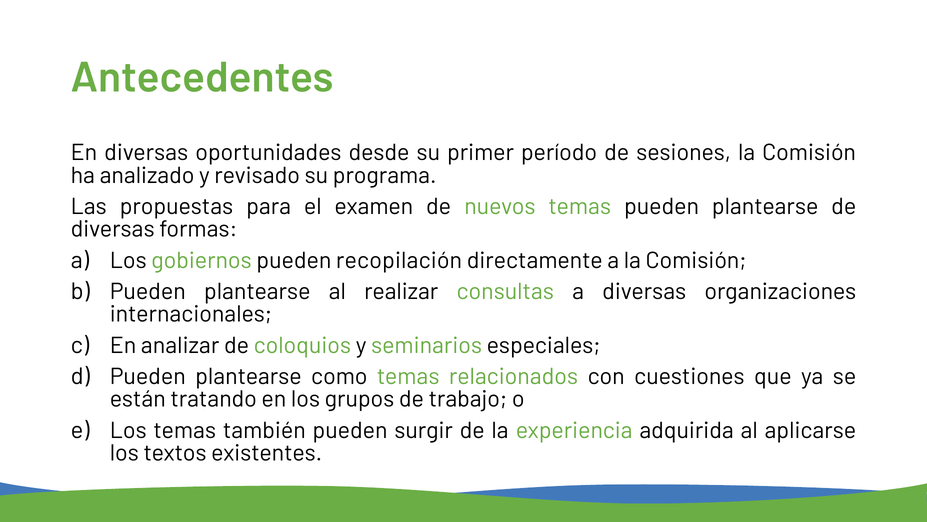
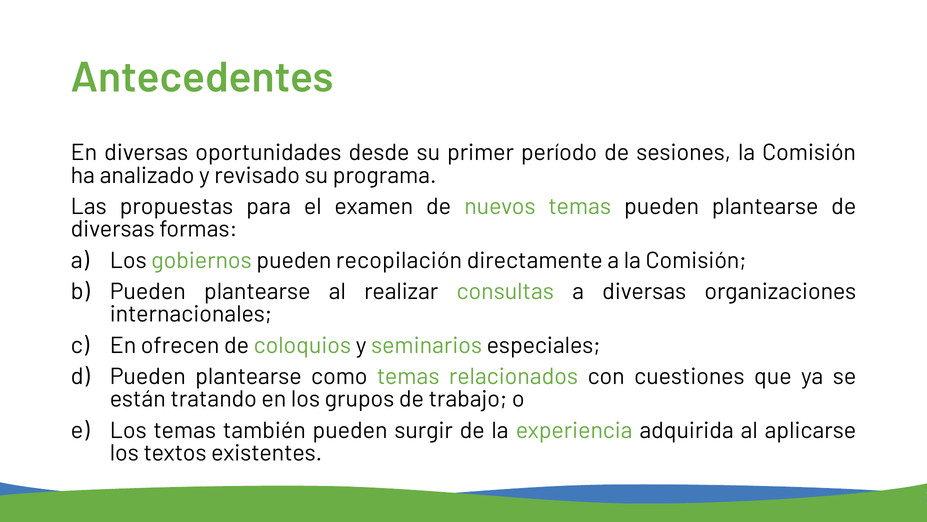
analizar: analizar -> ofrecen (180, 345)
